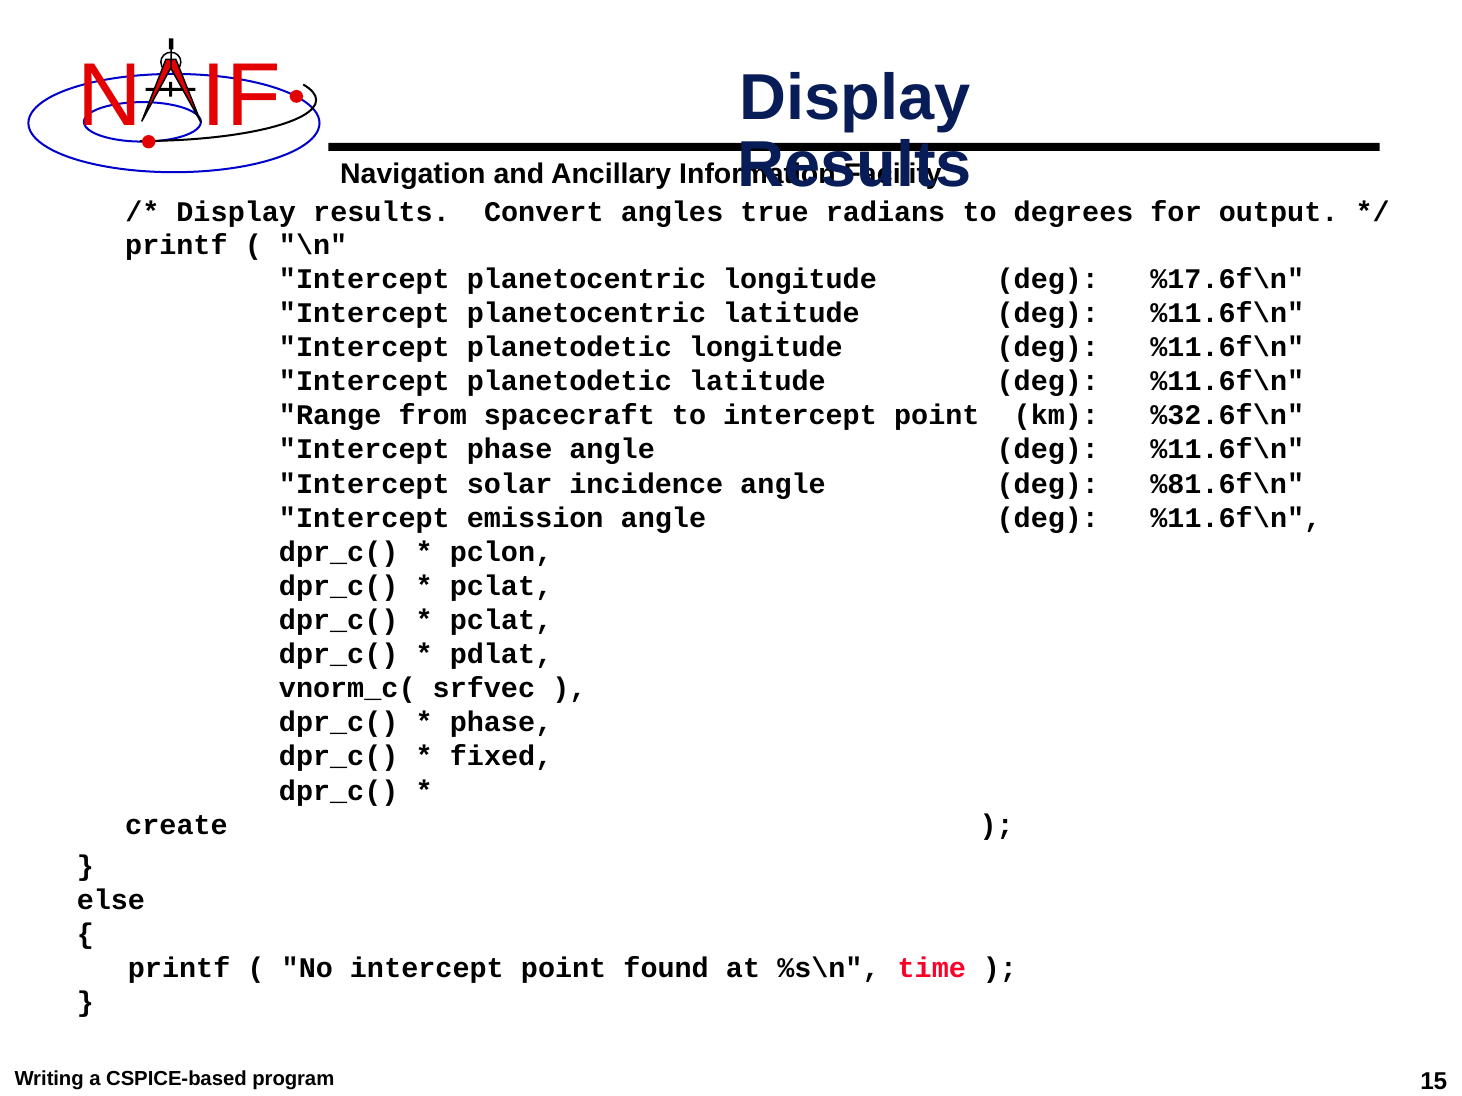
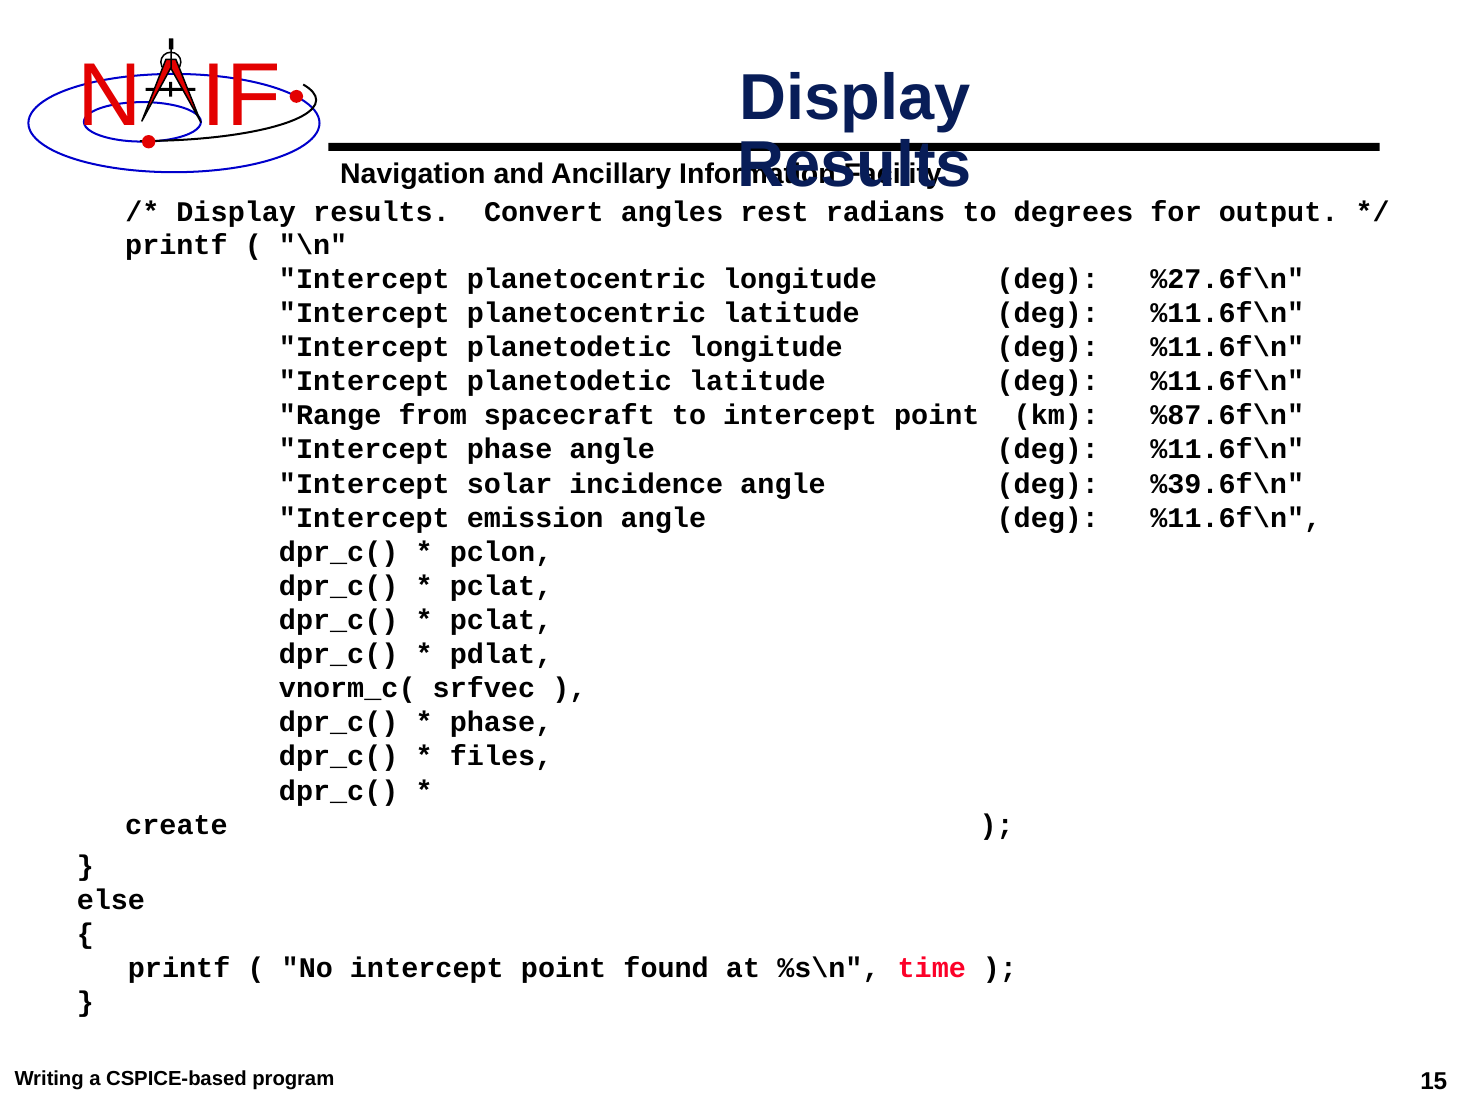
true: true -> rest (775, 212)
%17.6f\n: %17.6f\n -> %27.6f\n (1227, 279)
%32.6f\n: %32.6f\n -> %87.6f\n (1227, 416)
%81.6f\n: %81.6f\n -> %39.6f\n (1227, 484)
fixed: fixed -> files (501, 757)
